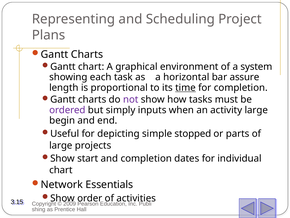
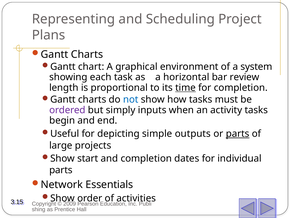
assure: assure -> review (244, 77)
not colour: purple -> blue (131, 99)
activity large: large -> tasks (256, 110)
stopped: stopped -> outputs (193, 133)
parts underline: none -> present (238, 133)
chart: chart -> parts (61, 170)
